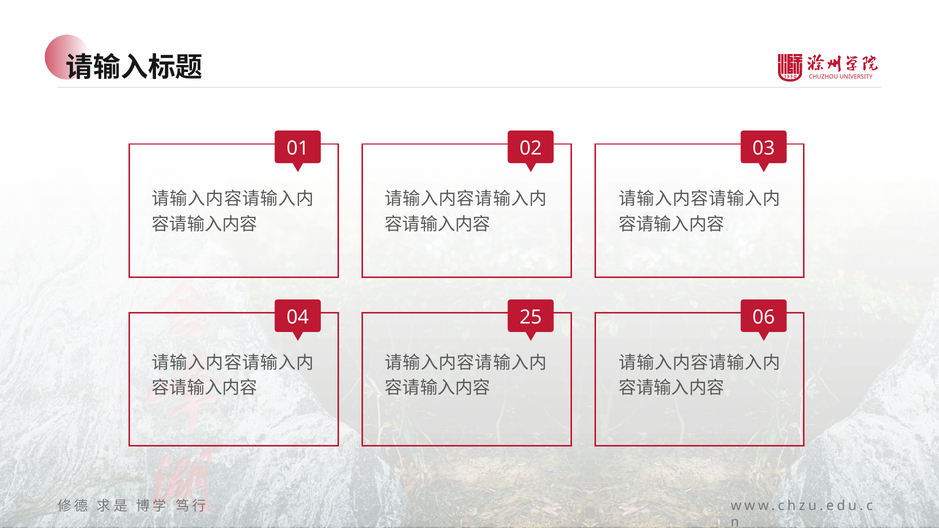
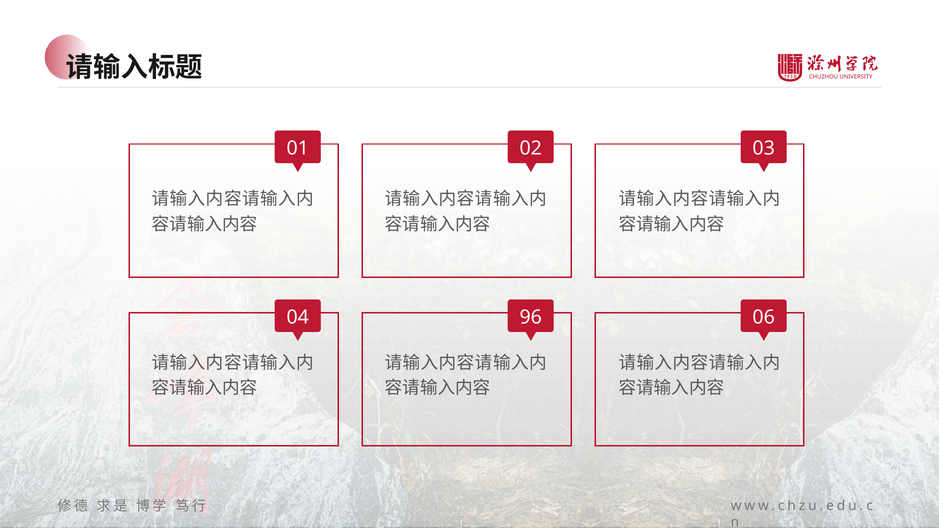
25: 25 -> 96 (531, 317)
